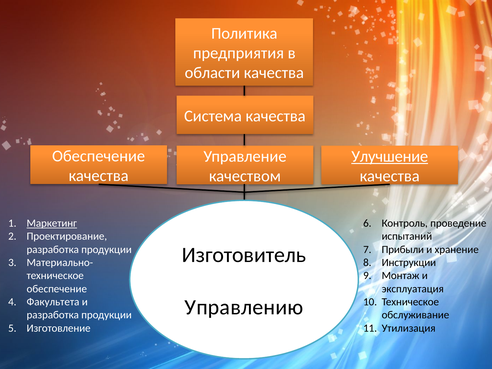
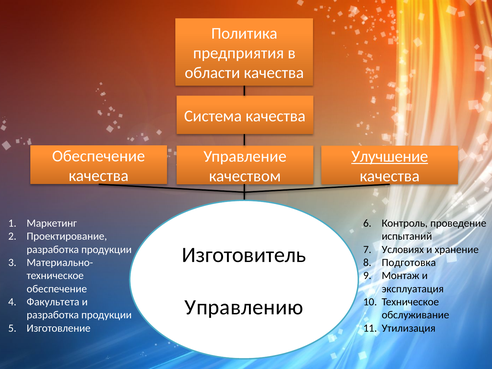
Маркетинг underline: present -> none (52, 223)
Прибыли: Прибыли -> Условиях (403, 249)
Инструкции: Инструкции -> Подготовка (409, 263)
